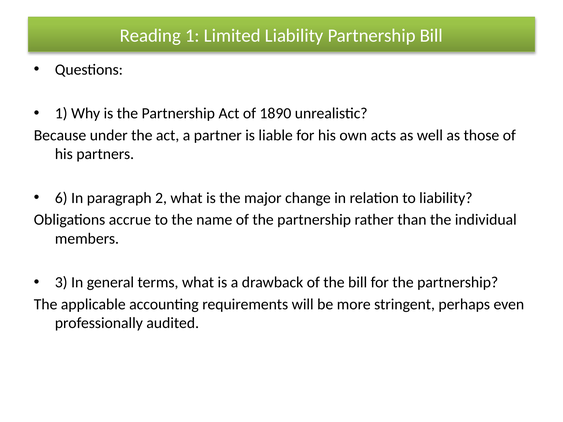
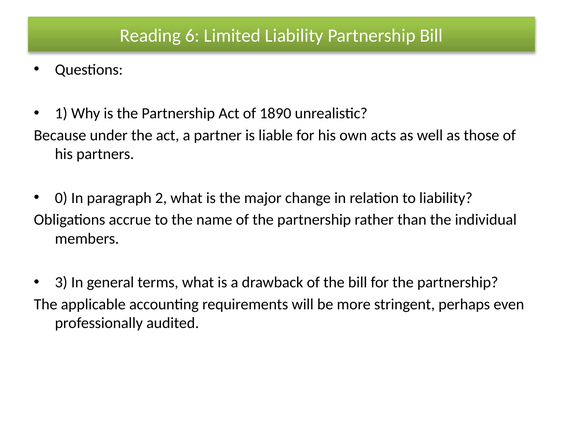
Reading 1: 1 -> 6 (192, 36)
6: 6 -> 0 (61, 198)
